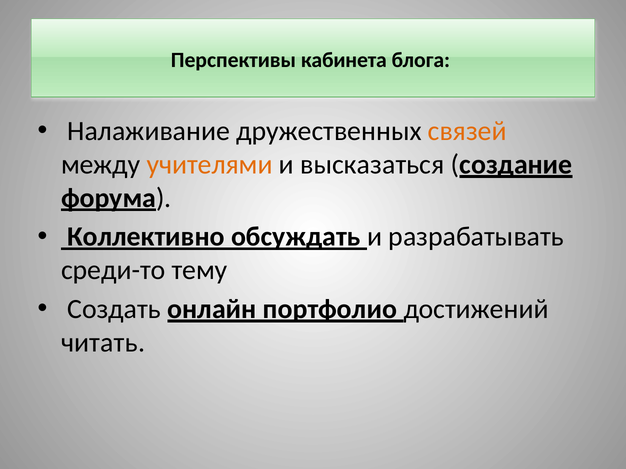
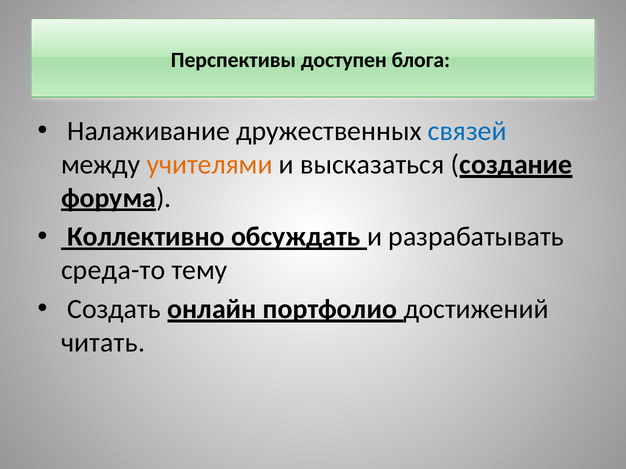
кабинета: кабинета -> доступен (344, 60)
связей colour: orange -> blue (467, 131)
среди-то: среди-то -> среда-то (113, 270)
